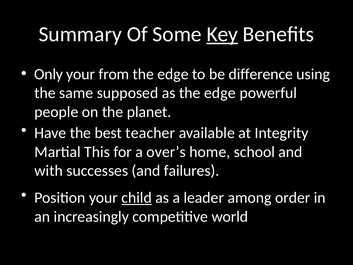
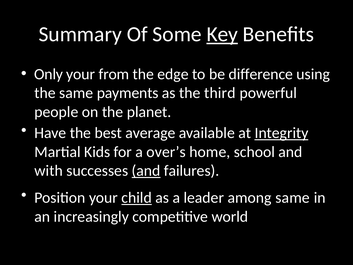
supposed: supposed -> payments (128, 93)
as the edge: edge -> third (220, 93)
teacher: teacher -> average (150, 133)
Integrity underline: none -> present (281, 133)
This: This -> Kids (97, 152)
and underline: none -> present (146, 171)
among order: order -> same (293, 198)
